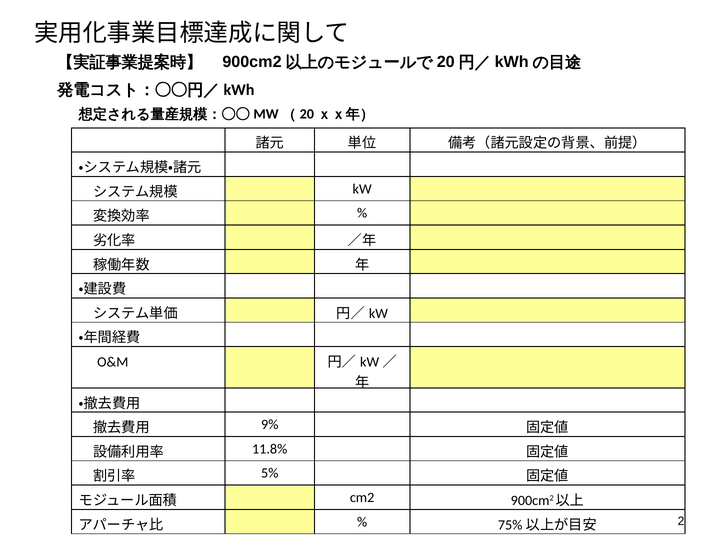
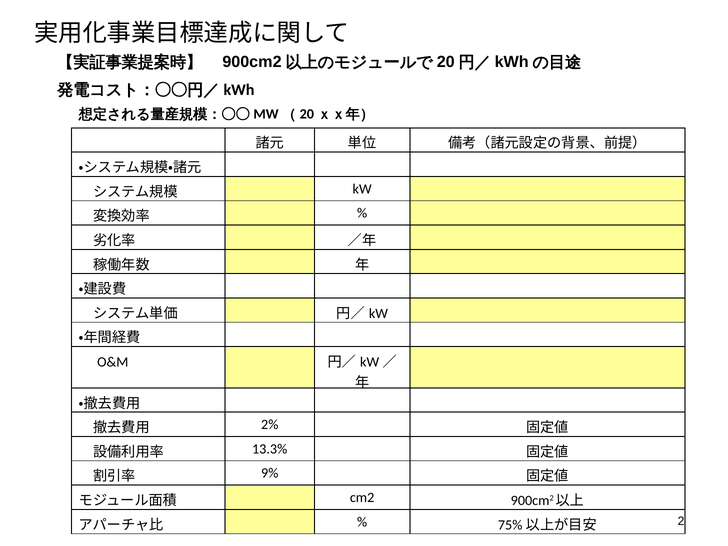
9%: 9% -> 2% (270, 425)
11.8%: 11.8% -> 13.3% (270, 449)
5%: 5% -> 9% (270, 473)
